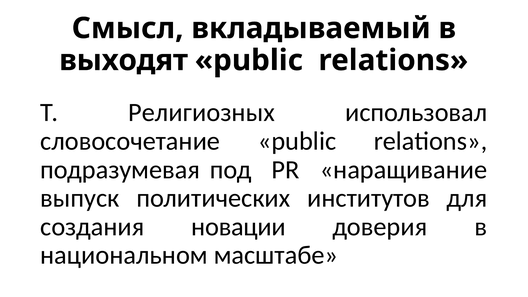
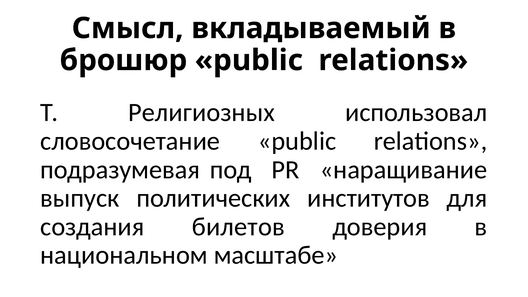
выходят: выходят -> брошюр (123, 60)
новации: новации -> билетов (238, 227)
